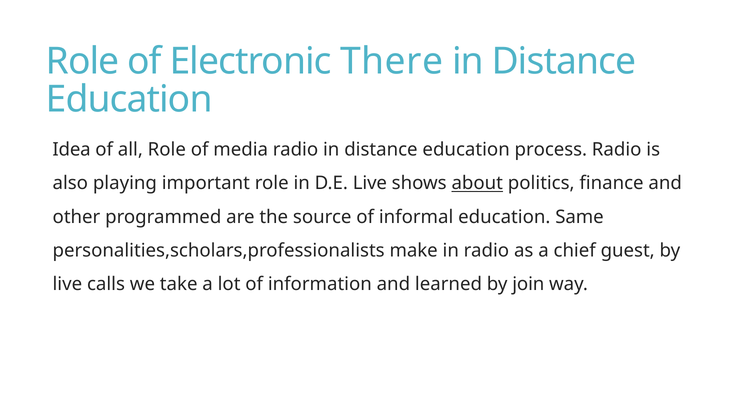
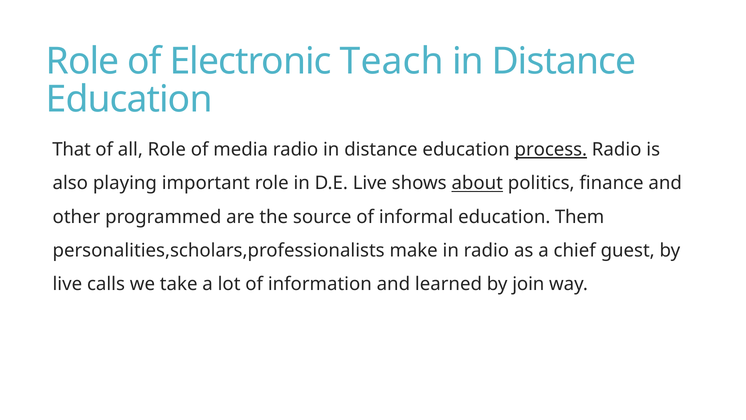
There: There -> Teach (392, 61)
Idea: Idea -> That (72, 150)
process underline: none -> present (551, 150)
Same: Same -> Them (580, 217)
